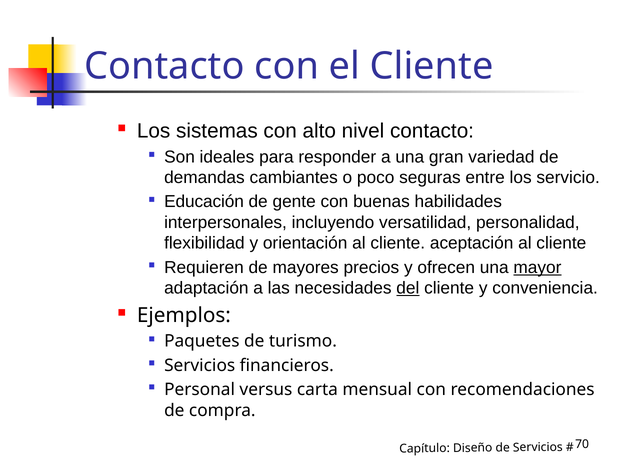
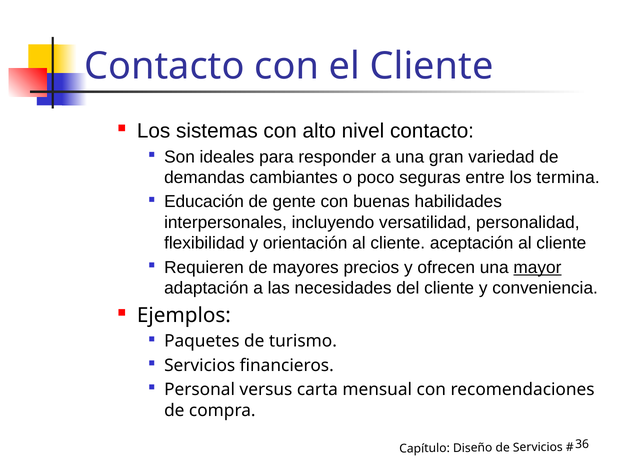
servicio: servicio -> termina (568, 178)
del underline: present -> none (408, 288)
70: 70 -> 36 (582, 444)
